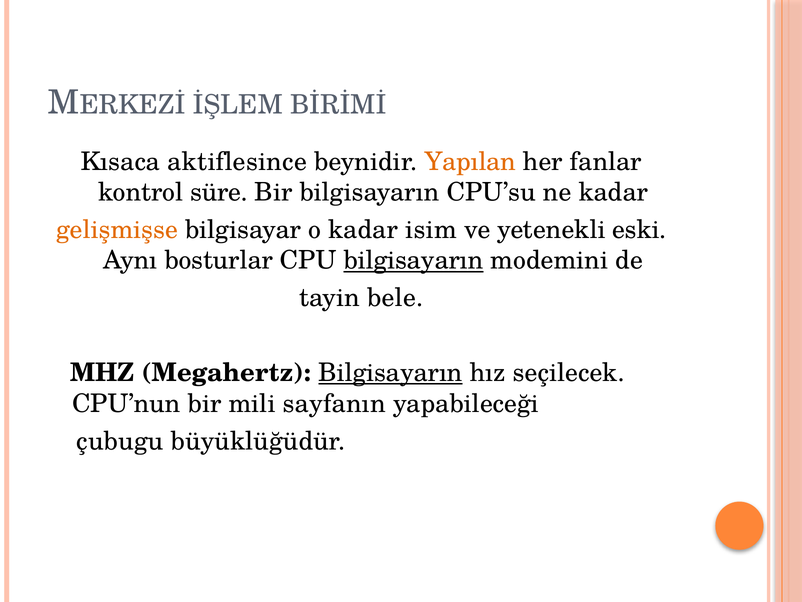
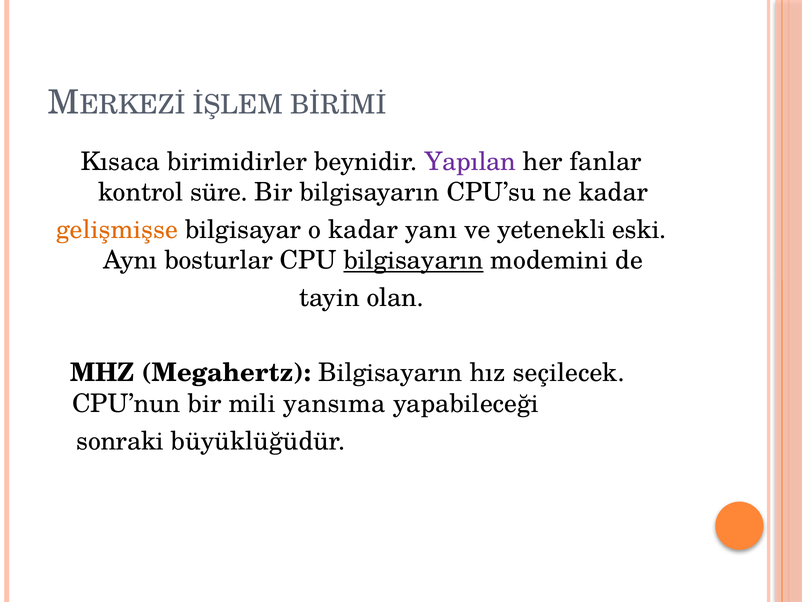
aktiflesince: aktiflesince -> birimidirler (237, 161)
Yapılan colour: orange -> purple (470, 161)
isim: isim -> yanı (431, 230)
bele: bele -> olan (395, 298)
Bilgisayarın underline: present -> none (391, 373)
sayfanın: sayfanın -> yansıma (334, 403)
çubugu: çubugu -> sonraki (120, 441)
